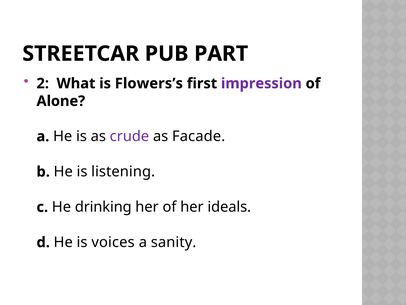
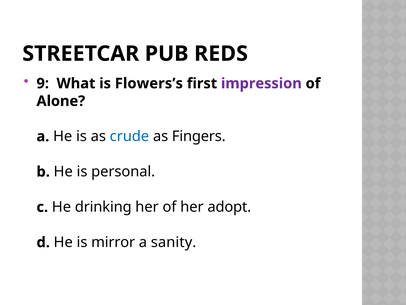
PART: PART -> REDS (221, 54)
2: 2 -> 9 (43, 83)
crude colour: purple -> blue (129, 136)
Facade: Facade -> Fingers (199, 136)
listening: listening -> personal (123, 171)
ideals: ideals -> adopt (229, 207)
voices: voices -> mirror (113, 242)
